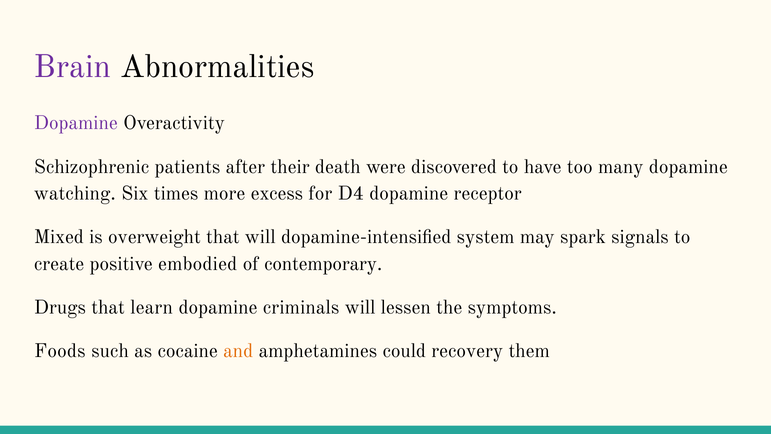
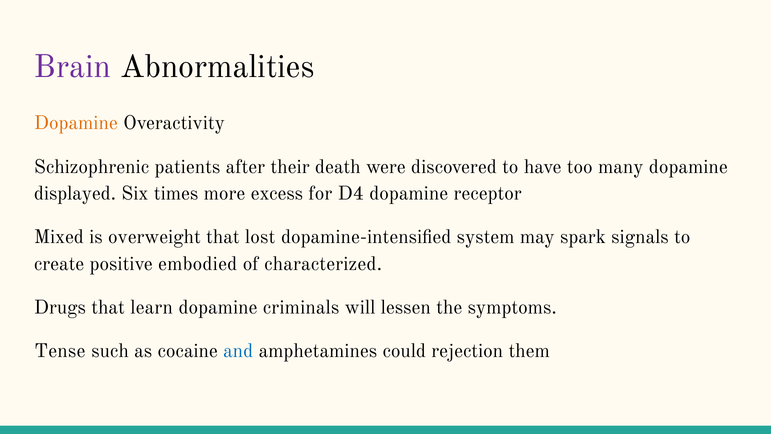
Dopamine colour: purple -> orange (76, 123)
watching: watching -> displayed (75, 193)
that will: will -> lost (260, 237)
contemporary: contemporary -> characterized (323, 263)
Foods: Foods -> Tense (60, 351)
and colour: orange -> blue (238, 351)
recovery: recovery -> rejection (467, 351)
